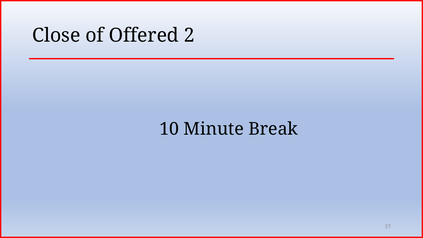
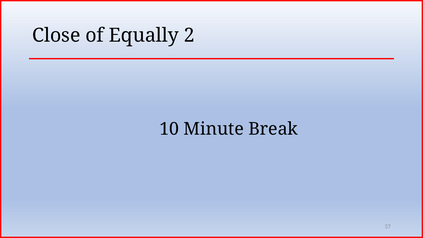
Offered: Offered -> Equally (144, 36)
